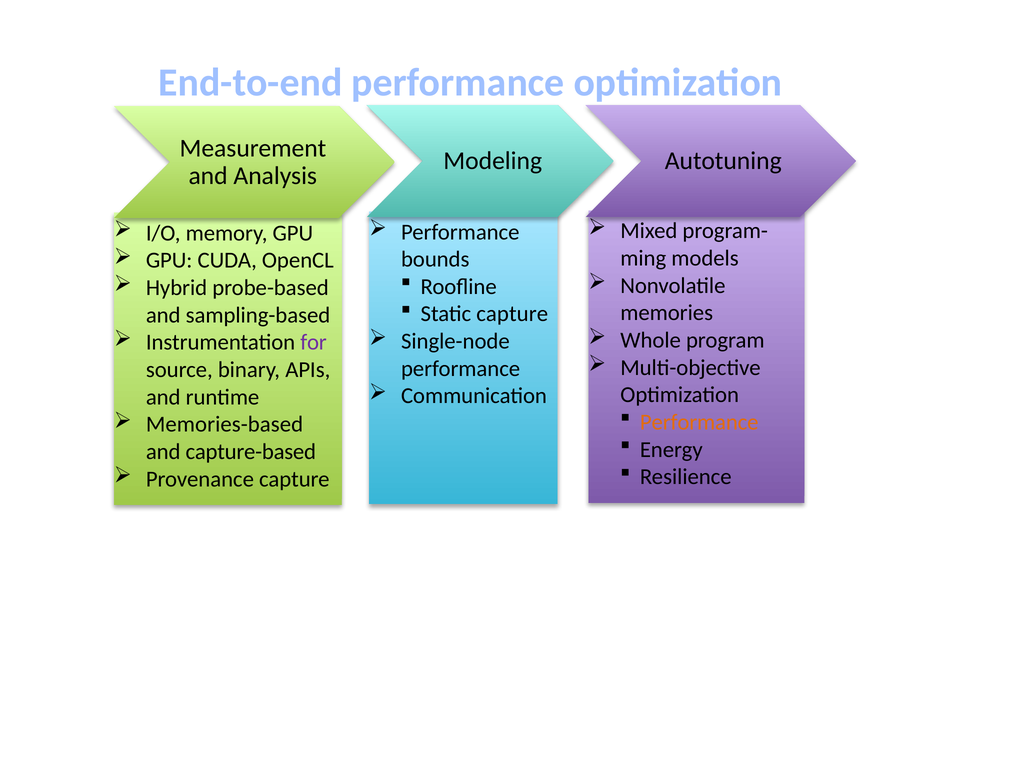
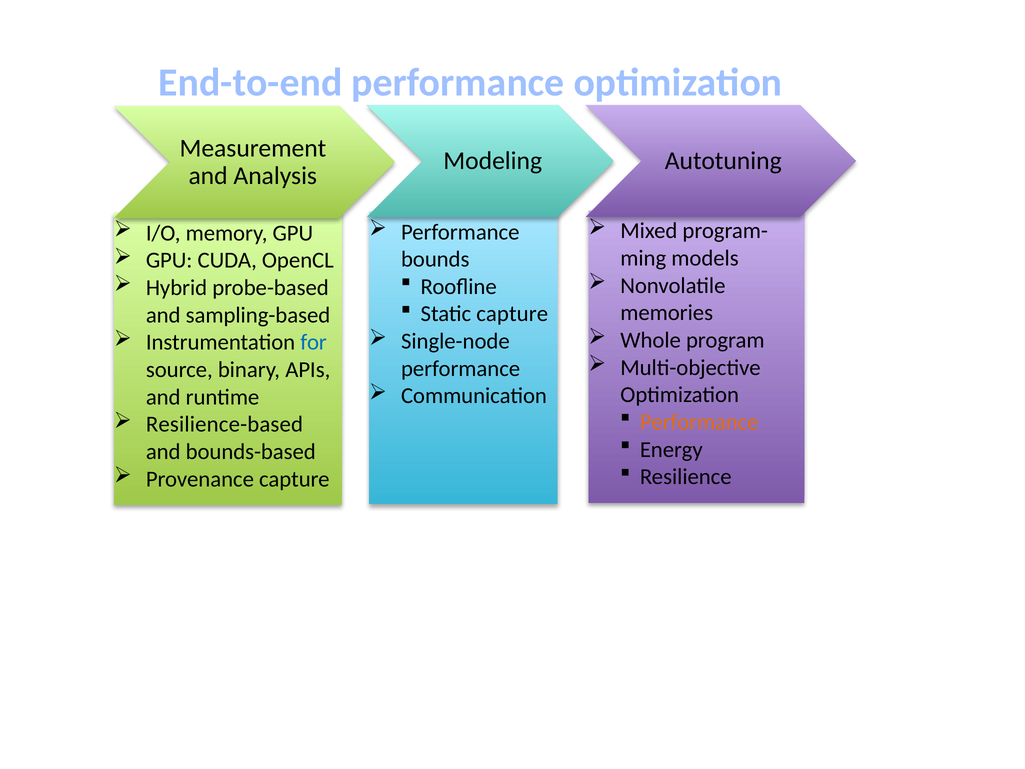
for colour: purple -> blue (314, 342)
Memories-based: Memories-based -> Resilience-based (224, 424)
capture-based: capture-based -> bounds-based (251, 452)
